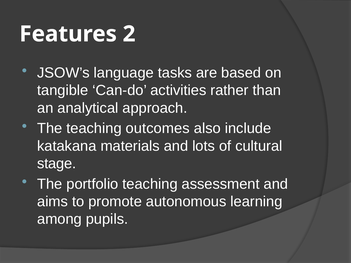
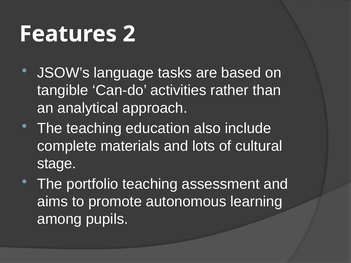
outcomes: outcomes -> education (158, 129)
katakana: katakana -> complete (67, 146)
